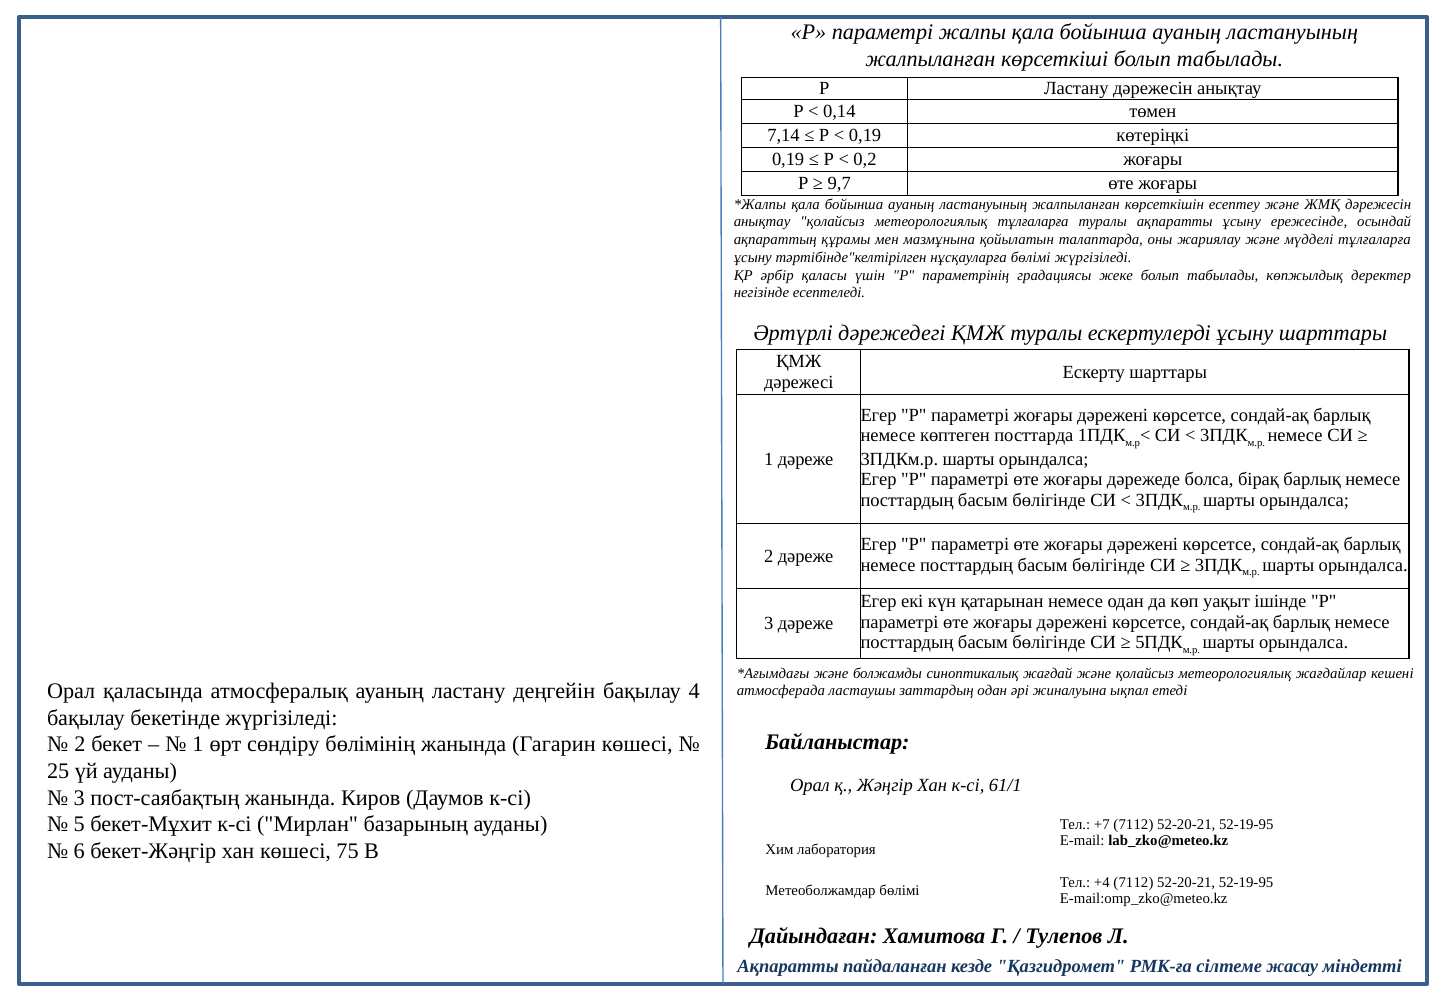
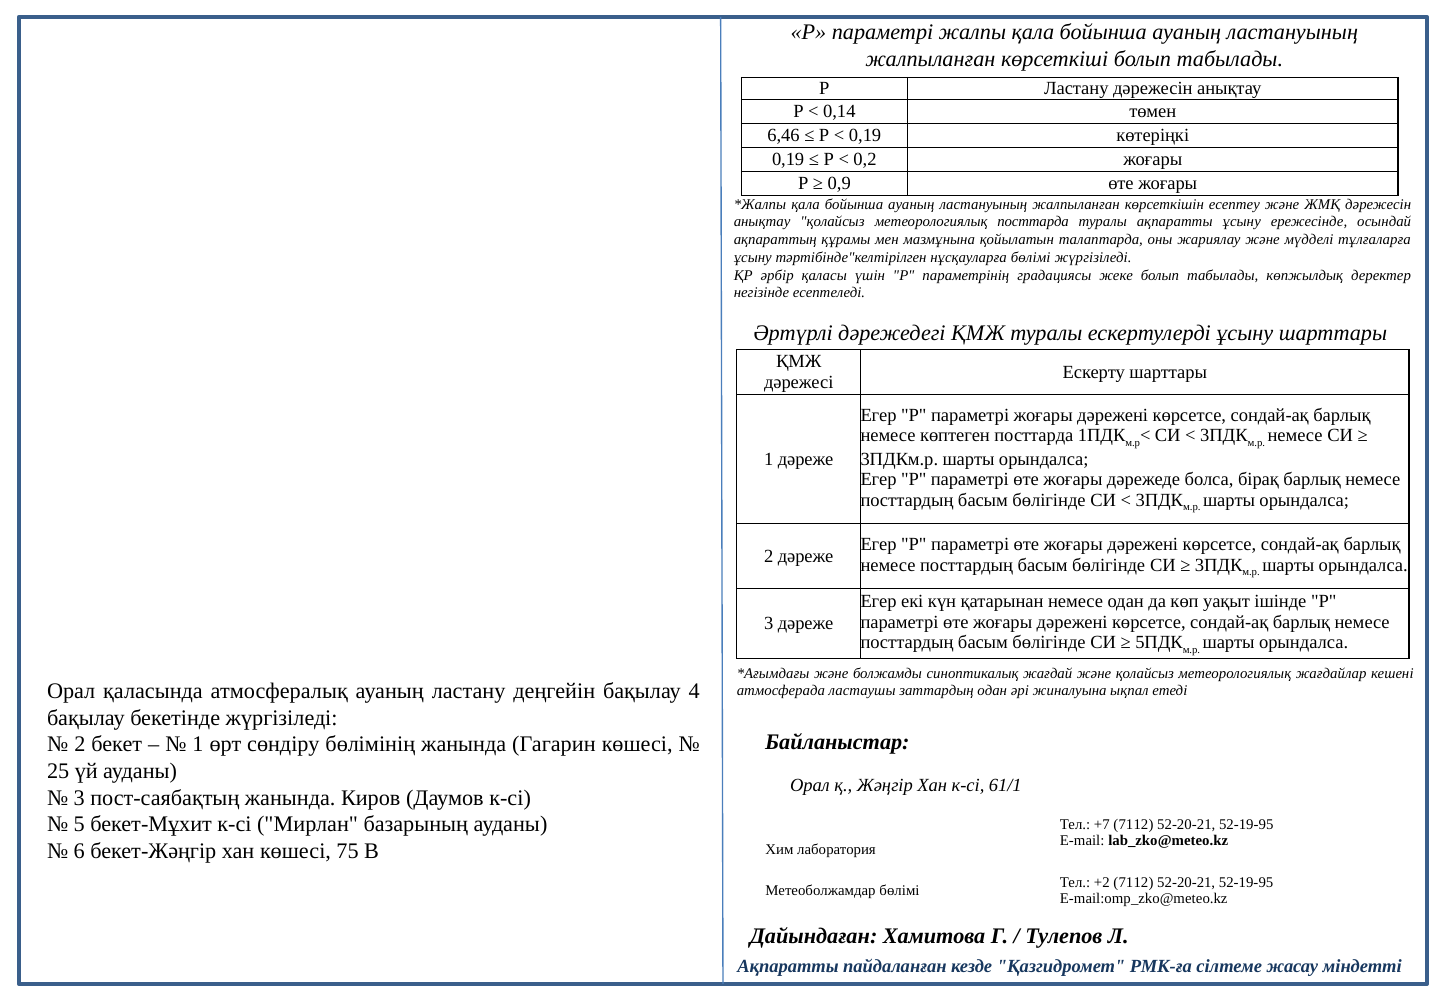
7,14: 7,14 -> 6,46 (784, 135)
9,7: 9,7 -> 0,9 (839, 183)
метеорологиялық тұлғаларға: тұлғаларға -> посттарда (1033, 222)
+4: +4 -> +2 (1102, 882)
